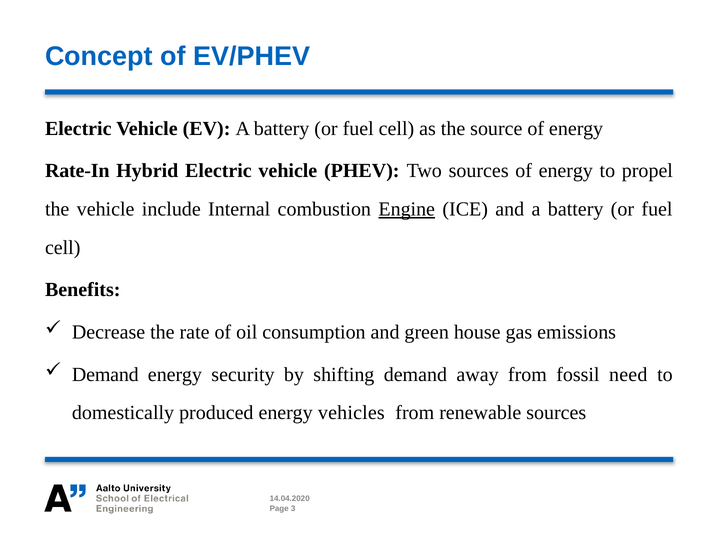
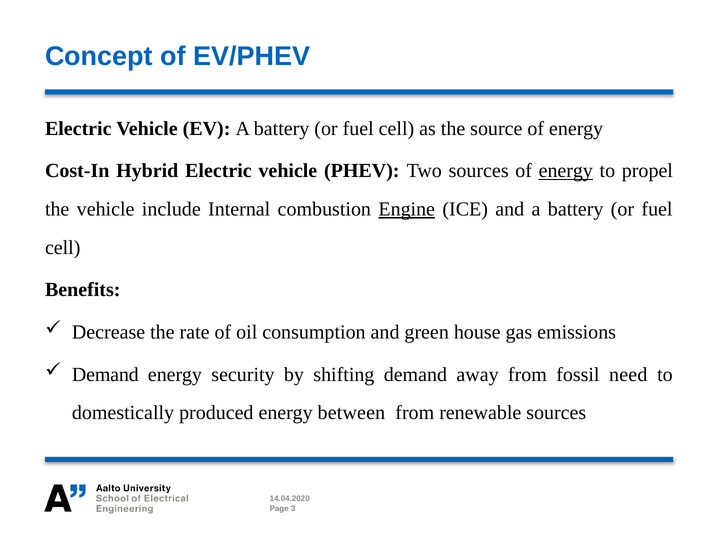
Rate-In: Rate-In -> Cost-In (77, 171)
energy underline: none -> present (566, 171)
vehicles: vehicles -> between (351, 413)
